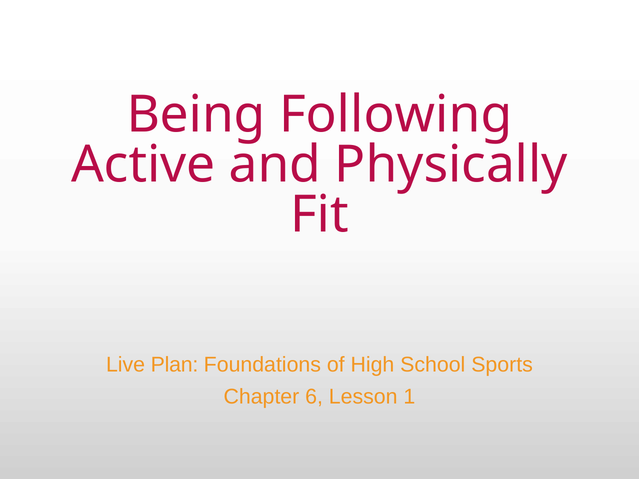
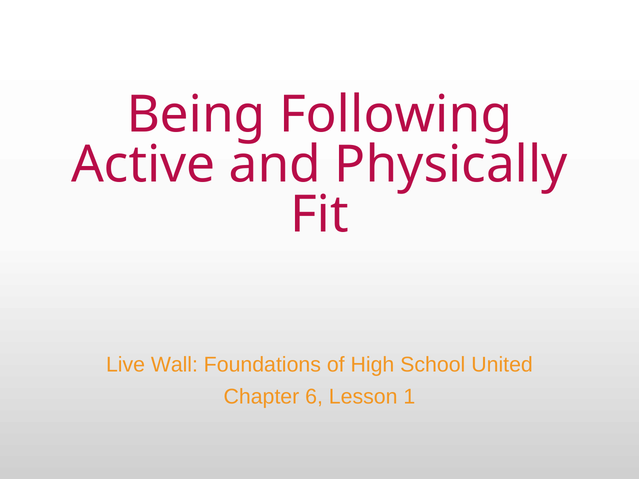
Plan: Plan -> Wall (174, 365)
Sports: Sports -> United (502, 365)
